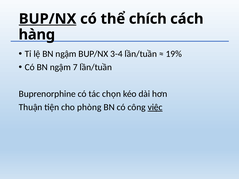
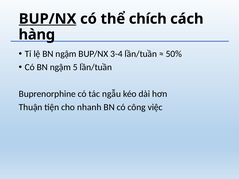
19%: 19% -> 50% (174, 54)
7: 7 -> 5 (75, 67)
chọn: chọn -> ngẫu (111, 94)
phòng: phòng -> nhanh (89, 107)
việc underline: present -> none (155, 107)
